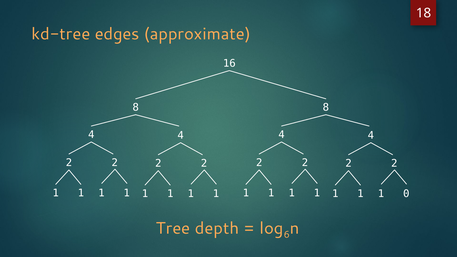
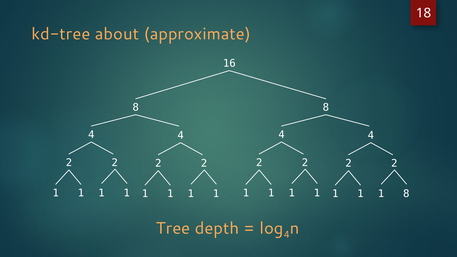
edges: edges -> about (117, 34)
0: 0 -> 8 (406, 194)
6: 6 -> 4 (287, 235)
